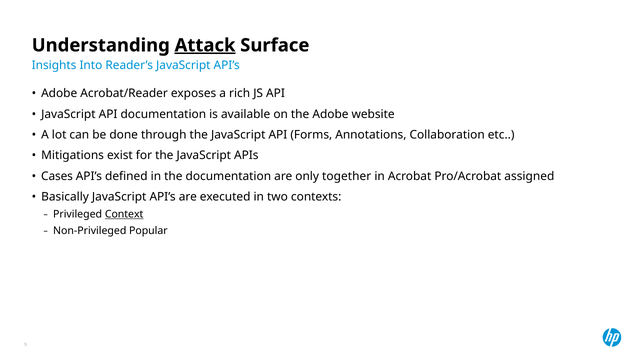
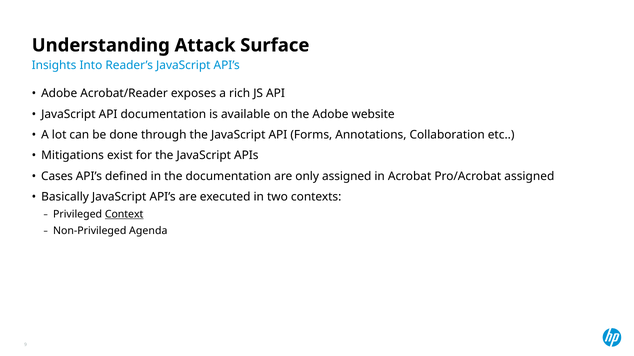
Attack underline: present -> none (205, 45)
only together: together -> assigned (347, 177)
Popular: Popular -> Agenda (148, 231)
